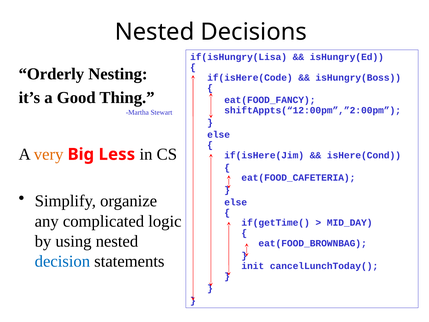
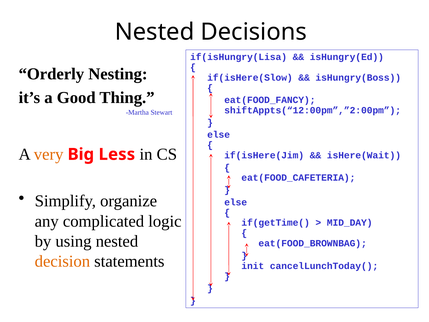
if(isHere(Code: if(isHere(Code -> if(isHere(Slow (250, 78)
isHere(Cond: isHere(Cond -> isHere(Wait (364, 155)
decision colour: blue -> orange (62, 261)
